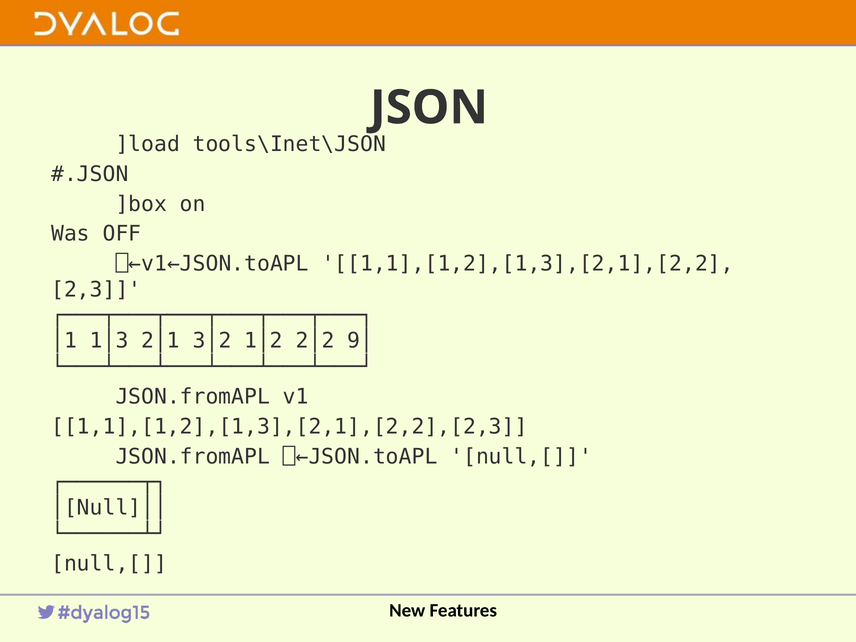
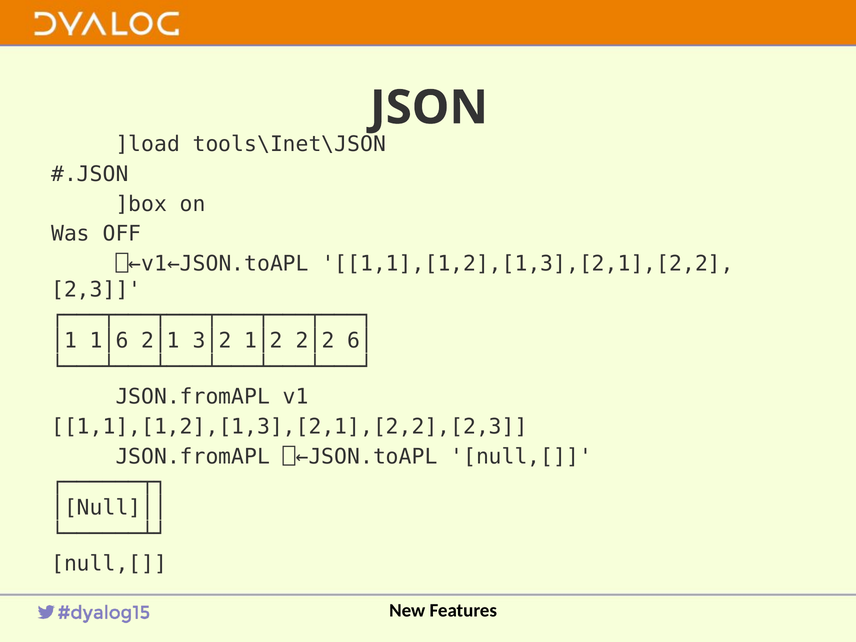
1│3: 1│3 -> 1│6 (109, 341)
9│: 9│ -> 6│ (360, 341)
